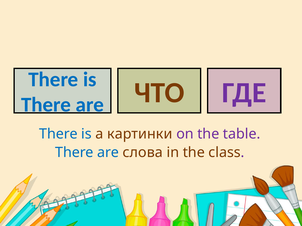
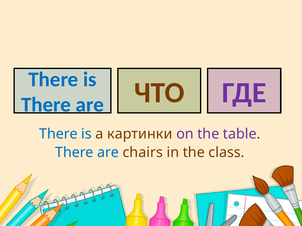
слова: слова -> chairs (143, 153)
